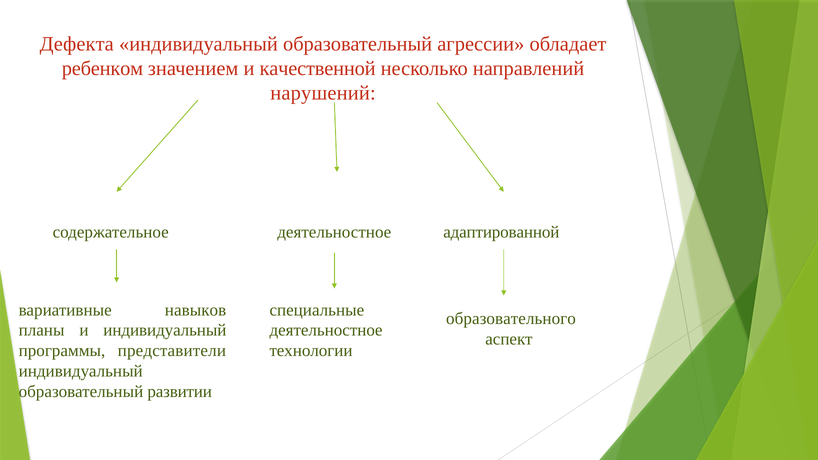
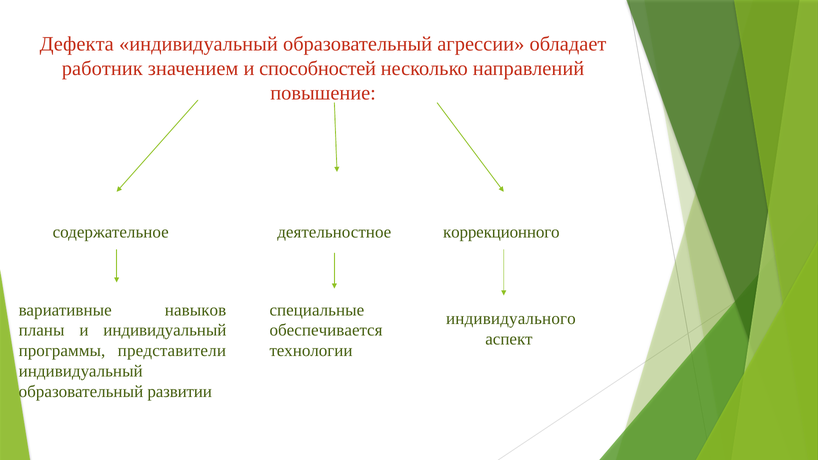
ребенком: ребенком -> работник (102, 68)
качественной: качественной -> способностей (318, 68)
нарушений: нарушений -> повышение (323, 93)
адаптированной: адаптированной -> коррекционного (501, 232)
образовательного: образовательного -> индивидуального (511, 319)
деятельностное: деятельностное -> обеспечивается (326, 330)
